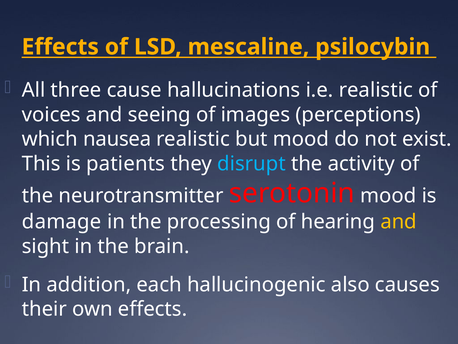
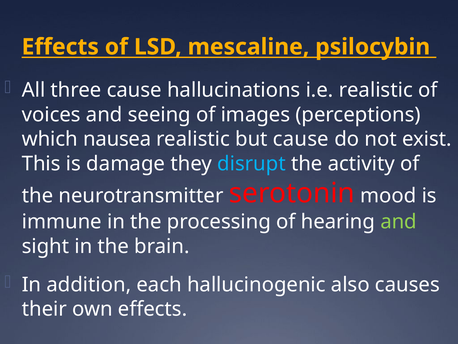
but mood: mood -> cause (301, 139)
patients: patients -> damage (126, 163)
damage: damage -> immune (62, 221)
and colour: yellow -> light green (399, 221)
